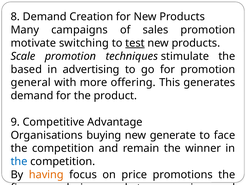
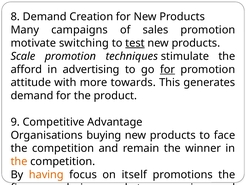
based: based -> afford (26, 69)
for underline: none -> present (168, 69)
general: general -> attitude (31, 82)
offering: offering -> towards (133, 82)
generate: generate -> products (173, 135)
the colour: blue -> orange (19, 161)
on price: price -> itself (134, 174)
